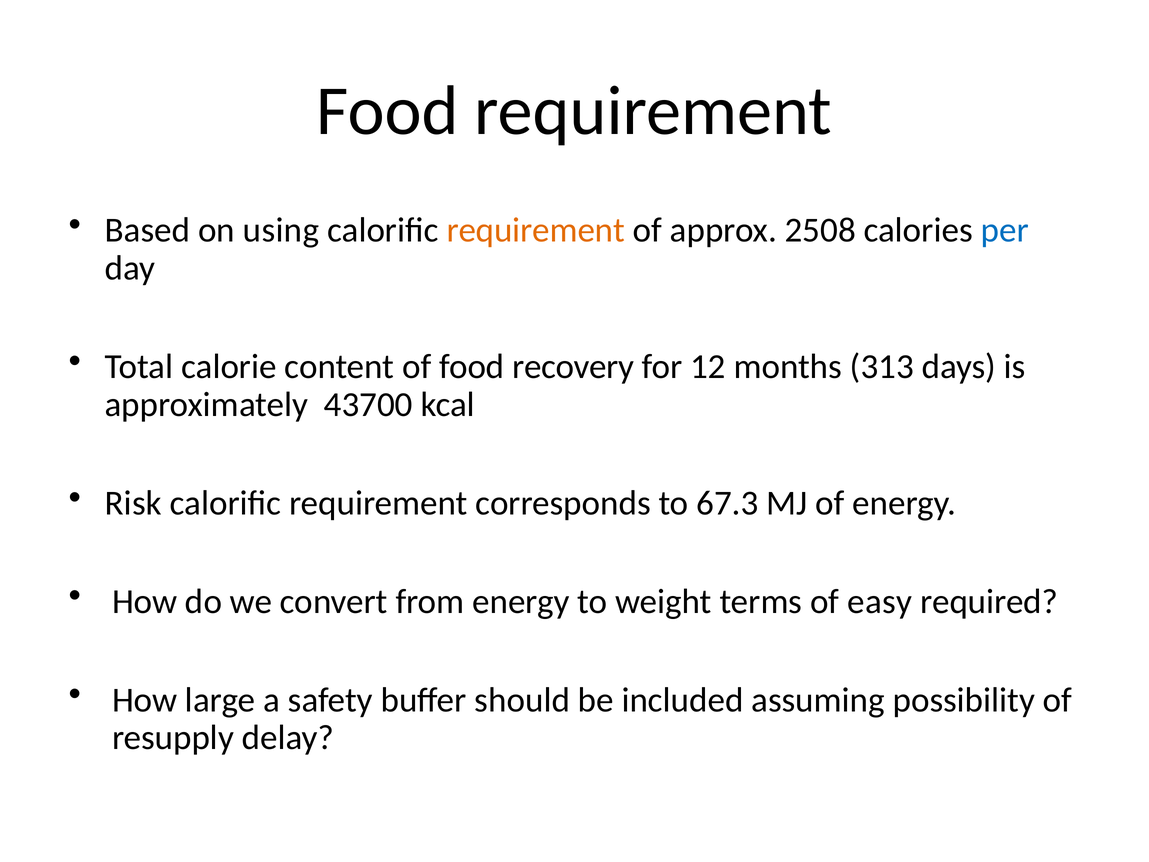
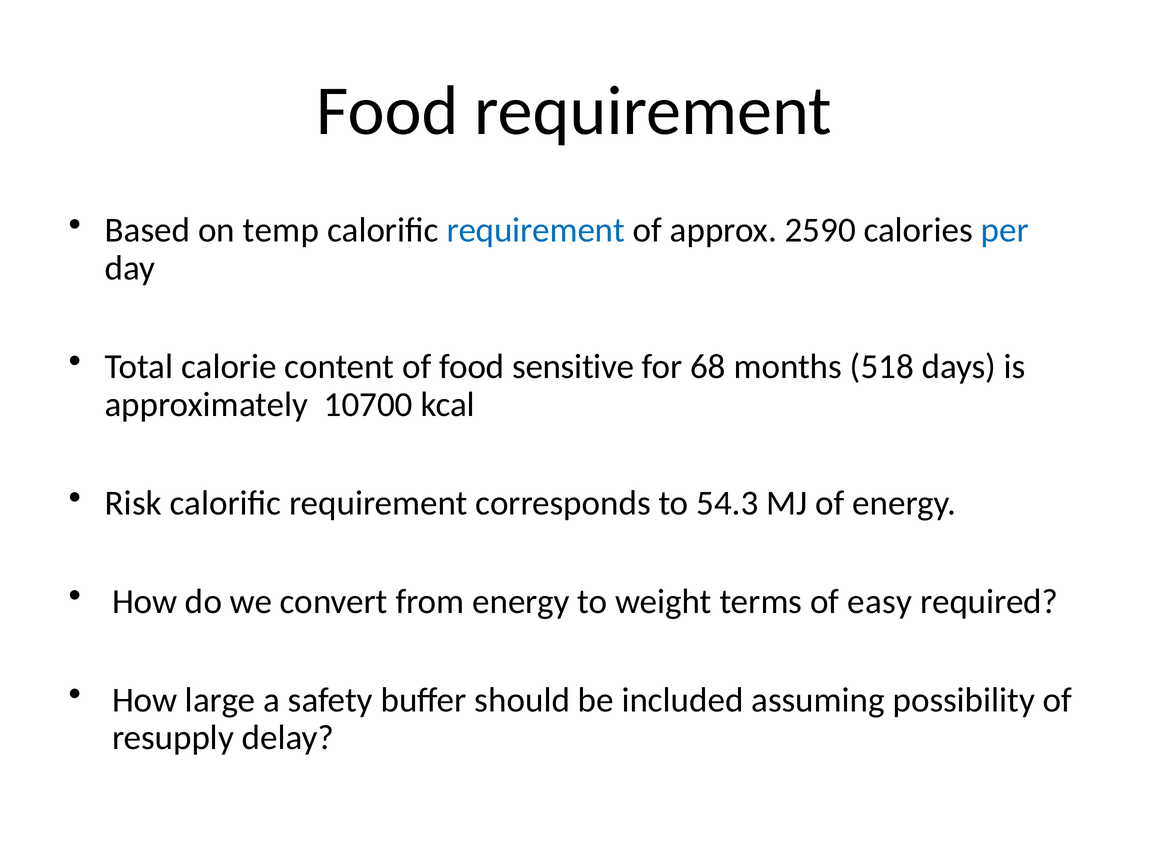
using: using -> temp (281, 230)
requirement colour: orange -> blue (536, 230)
2508: 2508 -> 2590 (820, 230)
recovery: recovery -> sensitive (573, 367)
12: 12 -> 68 (708, 367)
313: 313 -> 518 (882, 367)
43700: 43700 -> 10700 (368, 405)
67.3: 67.3 -> 54.3 (727, 503)
